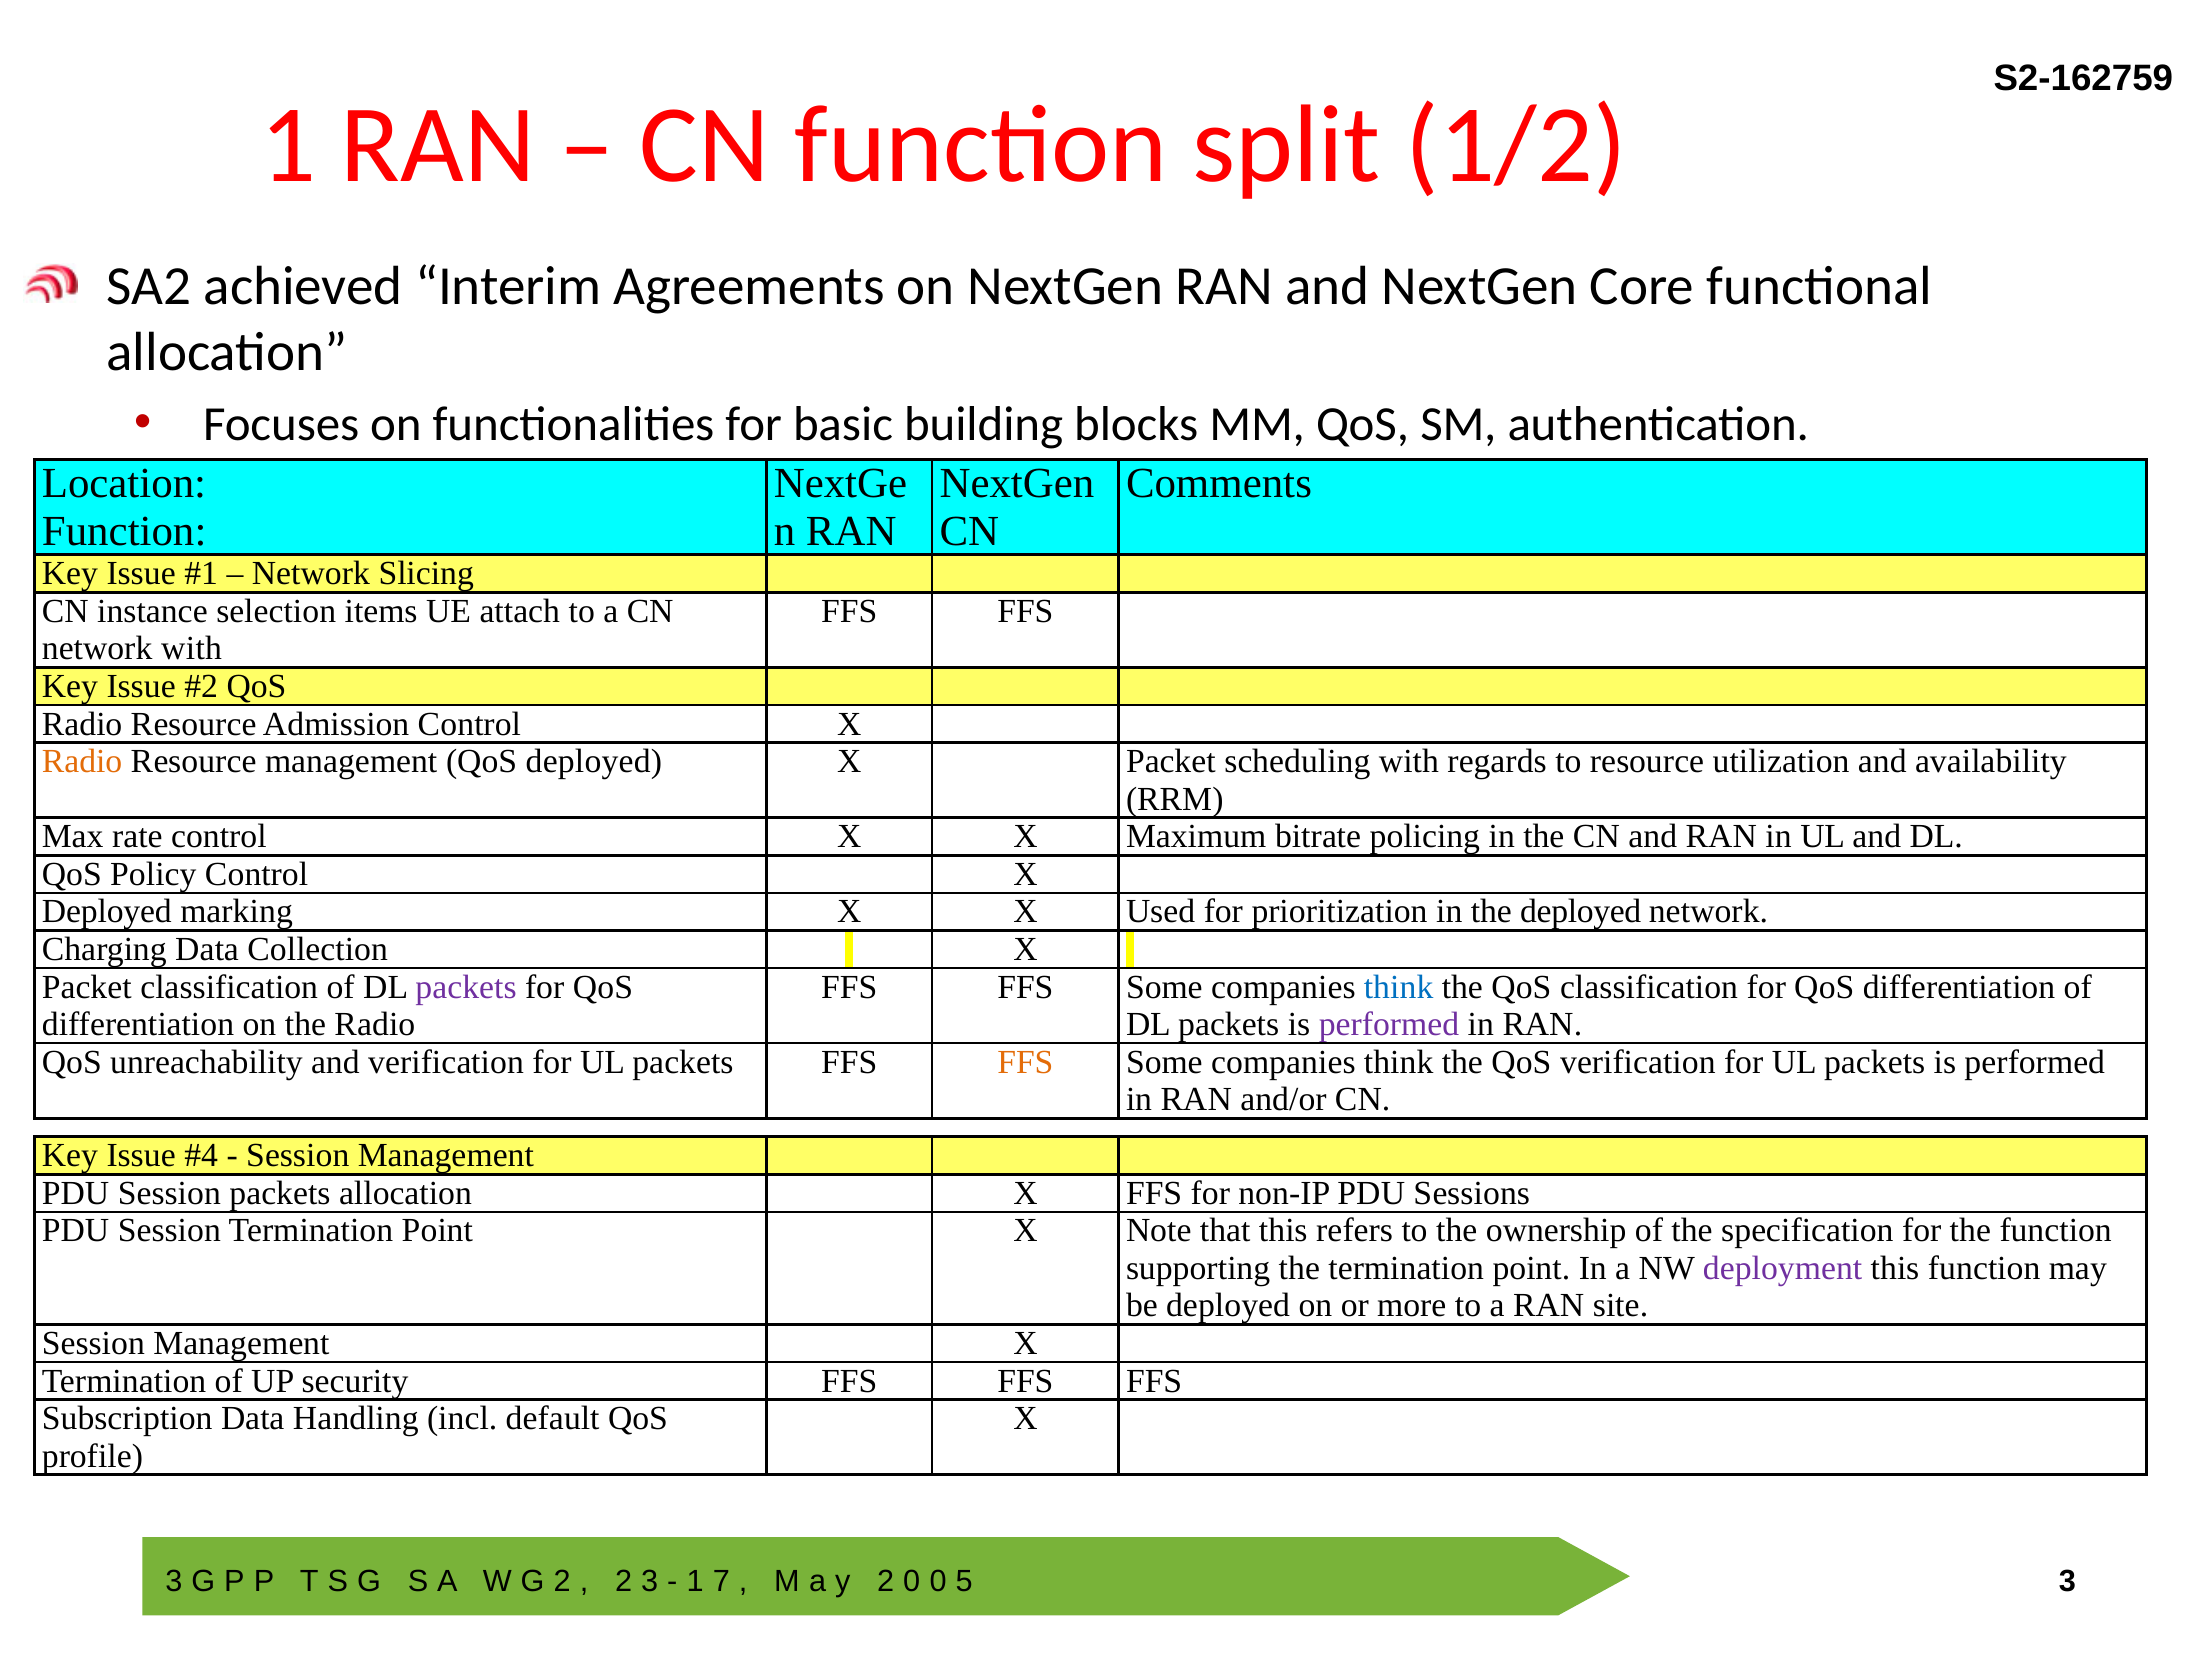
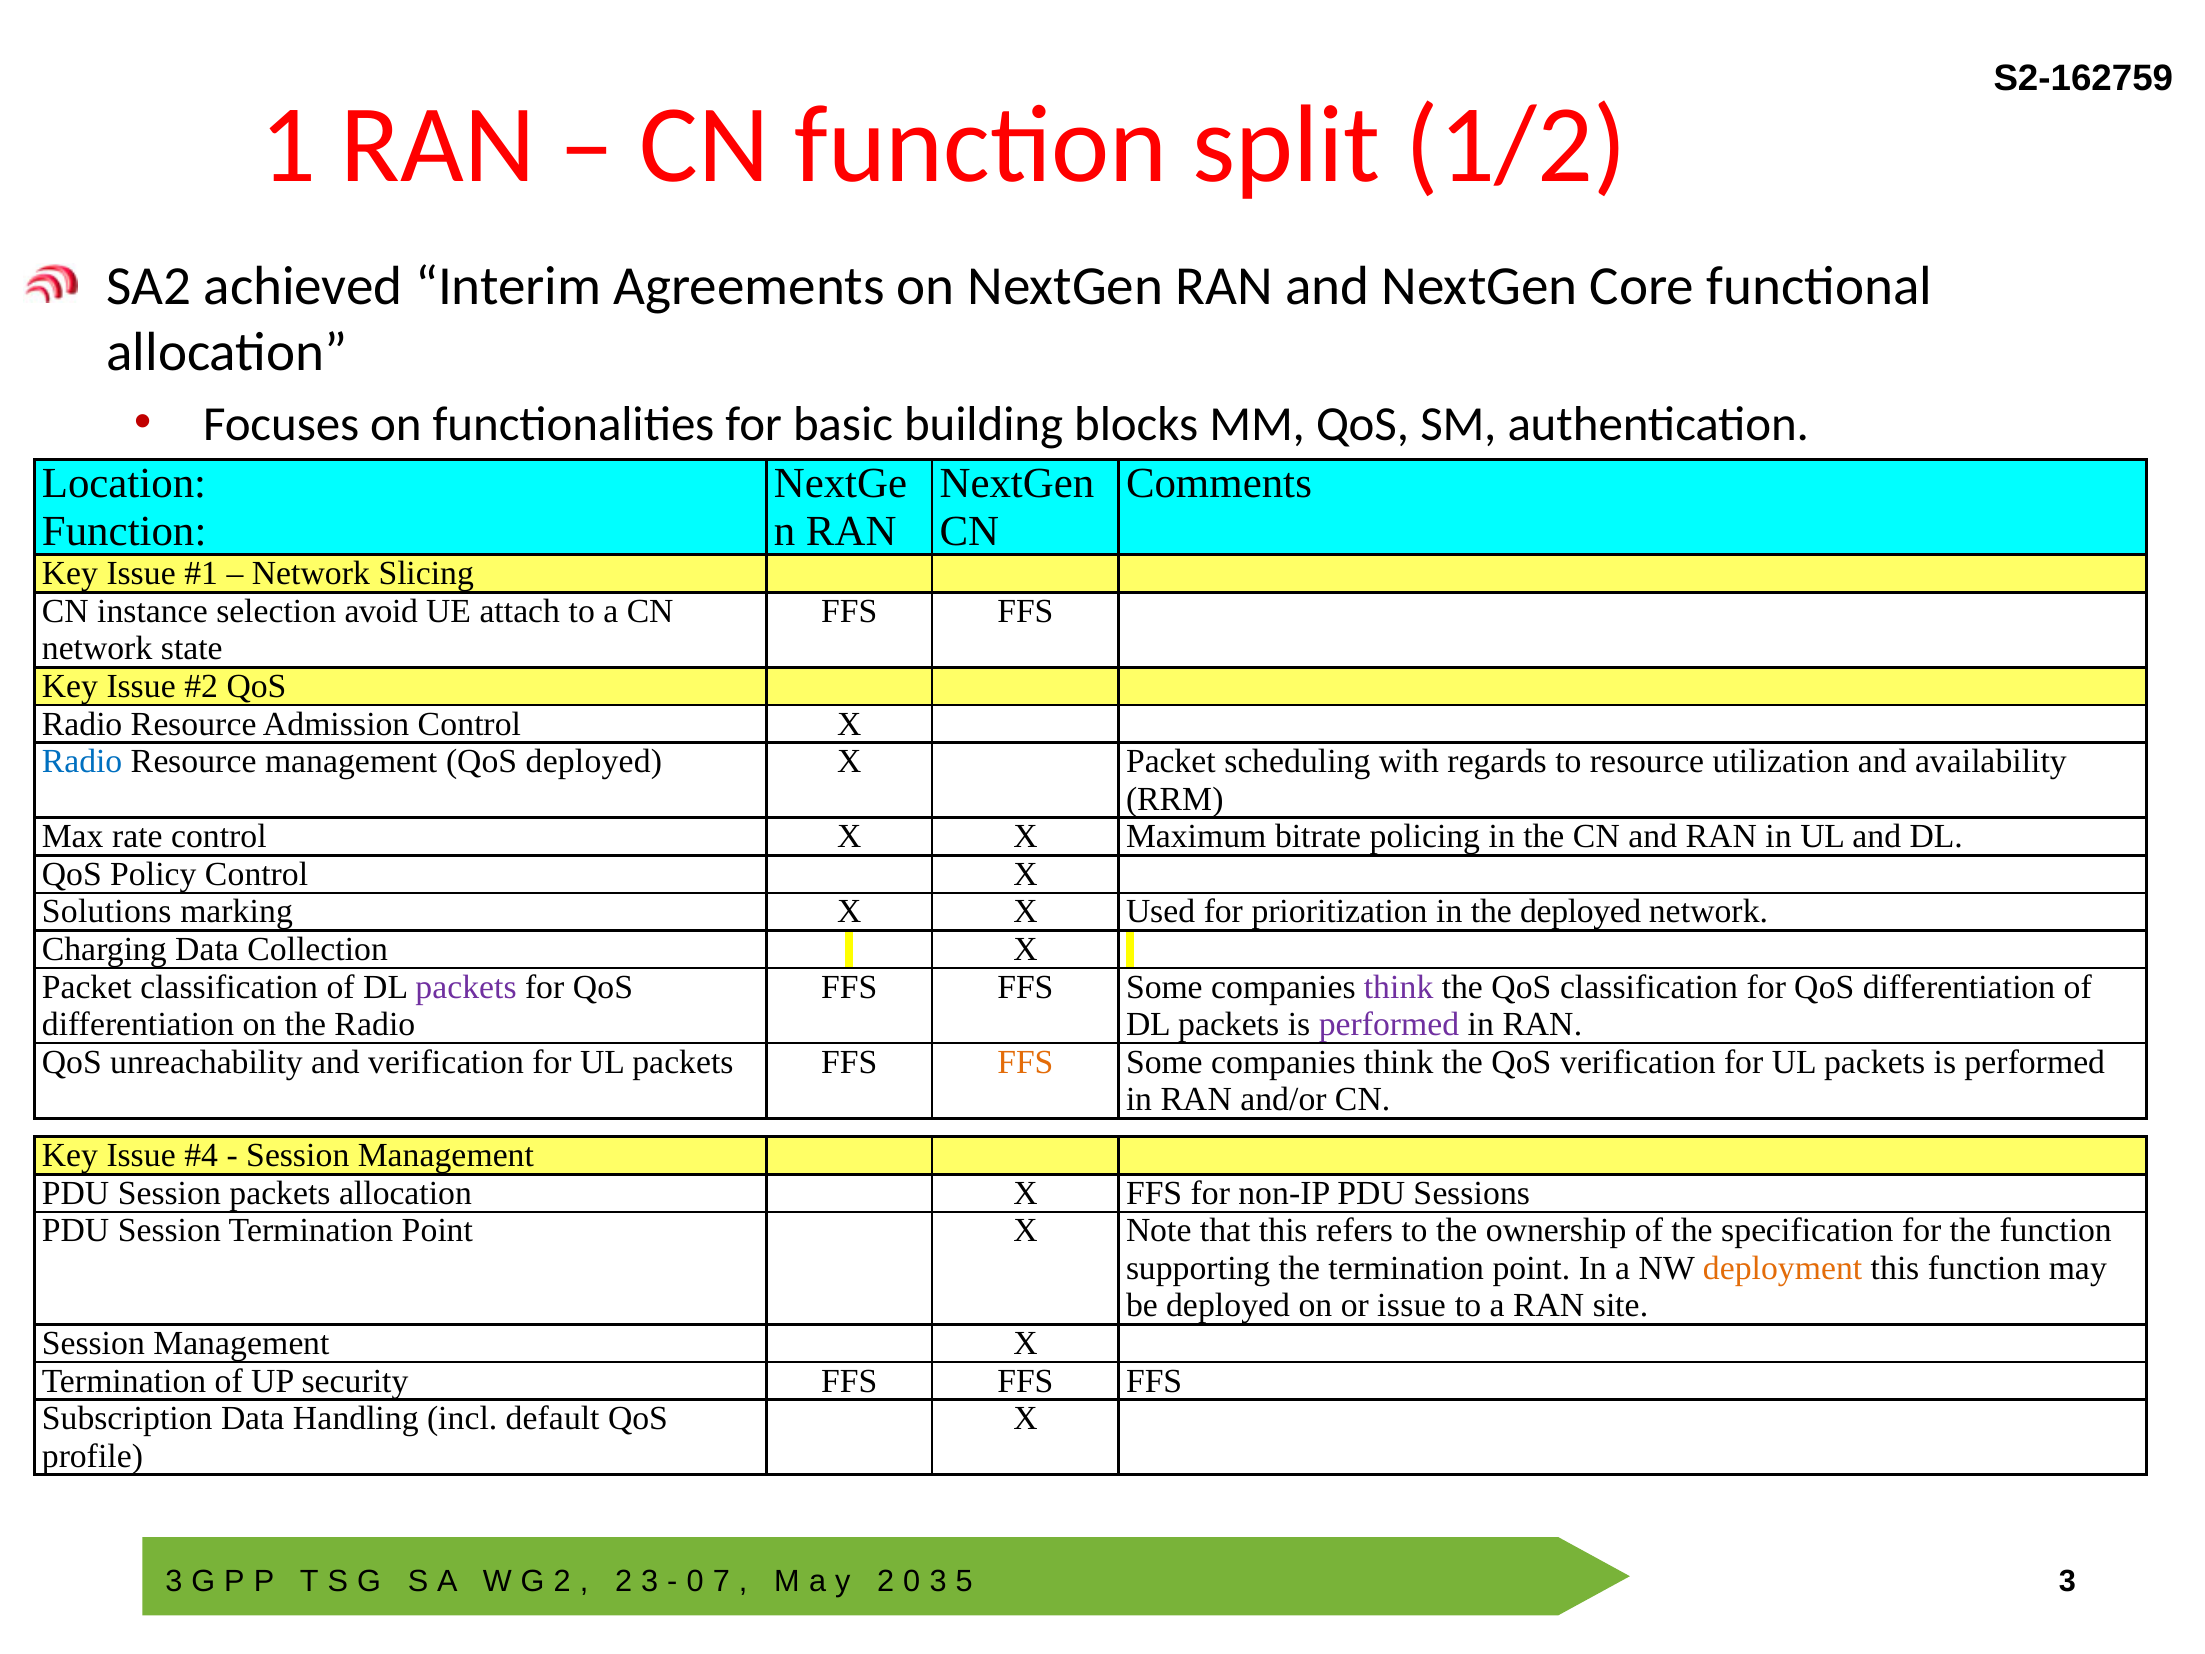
items: items -> avoid (381, 611)
network with: with -> state (192, 649)
Radio colour: orange -> blue (82, 761)
Deployed: Deployed -> Solutions (107, 912)
think colour: blue -> purple (1399, 987)
deployment colour: purple -> orange (1783, 1268)
or more: more -> issue (1412, 1306)
1: 1 -> 0 (695, 1581)
0: 0 -> 3 (938, 1581)
